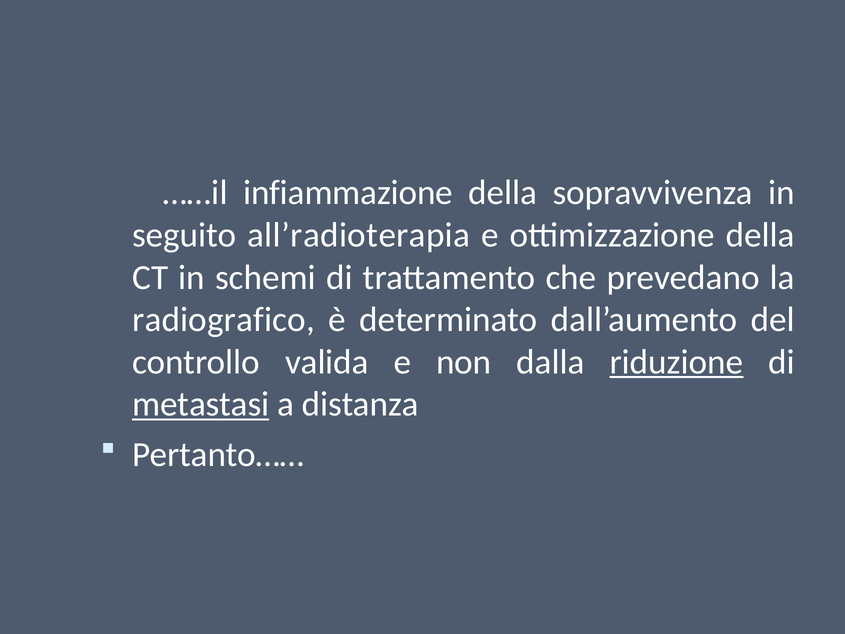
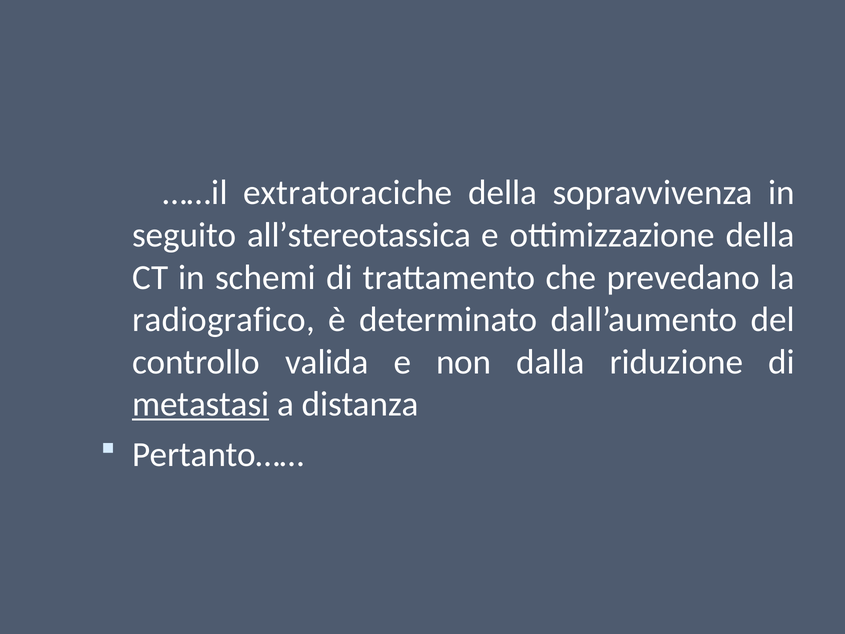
infiammazione: infiammazione -> extratoraciche (348, 193)
all’radioterapia: all’radioterapia -> all’stereotassica (359, 235)
riduzione underline: present -> none (676, 362)
